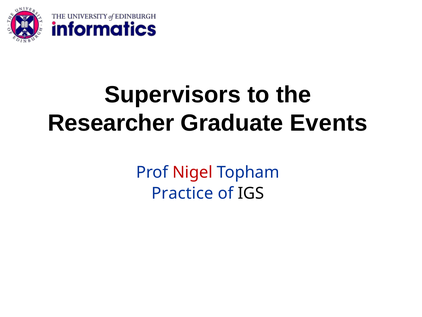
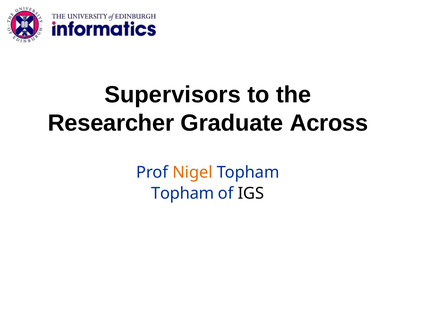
Events: Events -> Across (329, 123)
Nigel colour: red -> orange (192, 172)
Practice: Practice -> Topham (183, 193)
